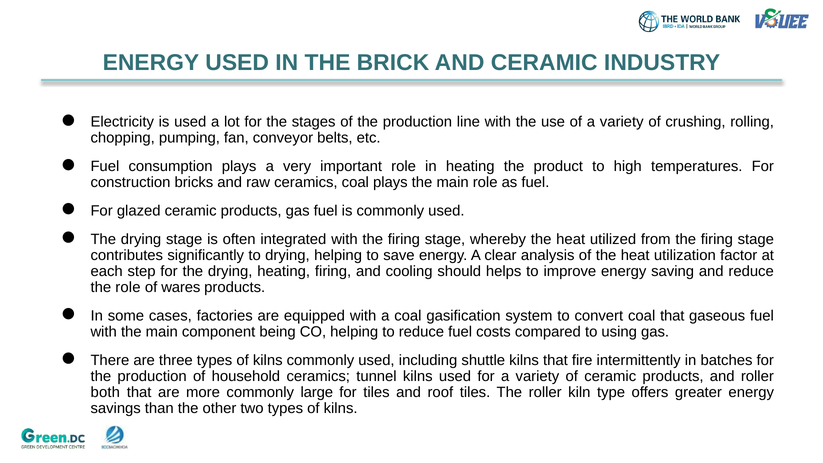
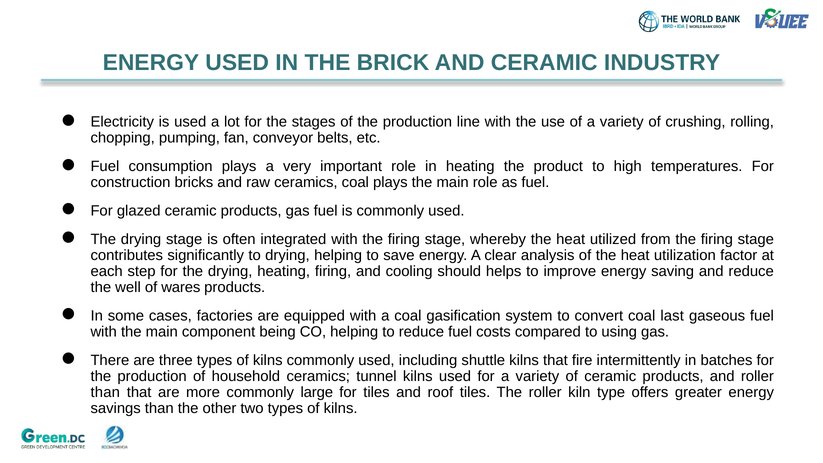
the role: role -> well (128, 287)
coal that: that -> last (672, 316)
both: both -> than (105, 392)
